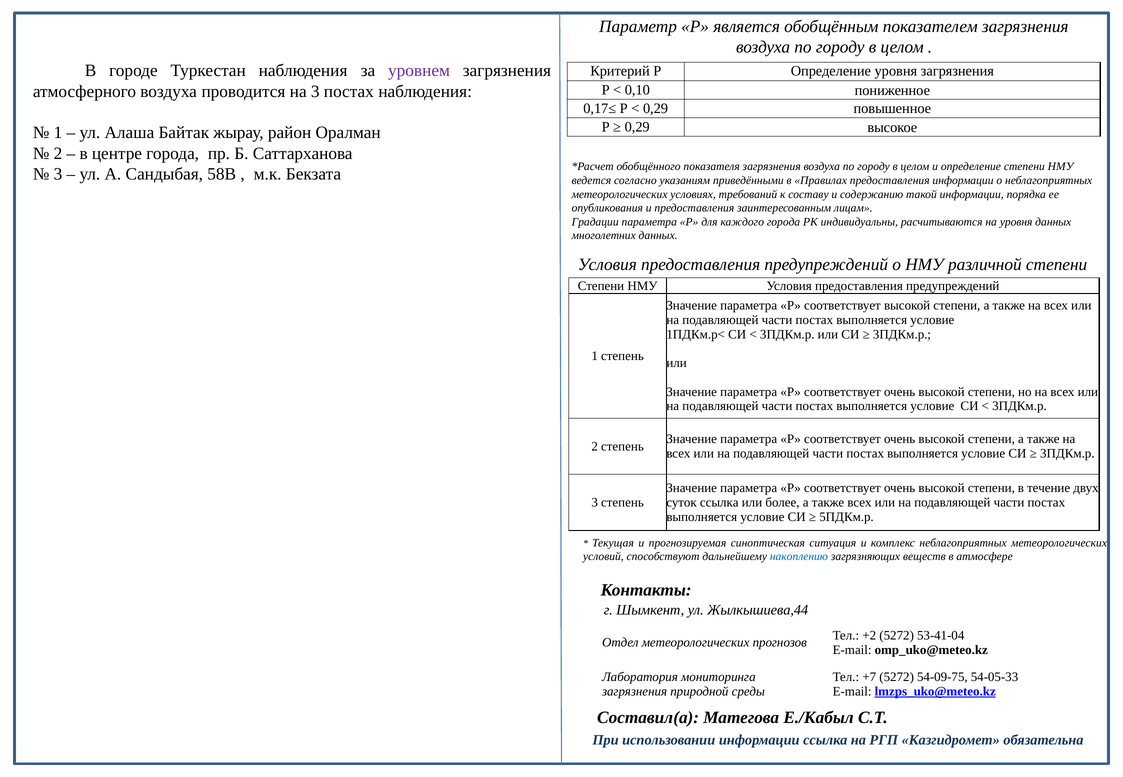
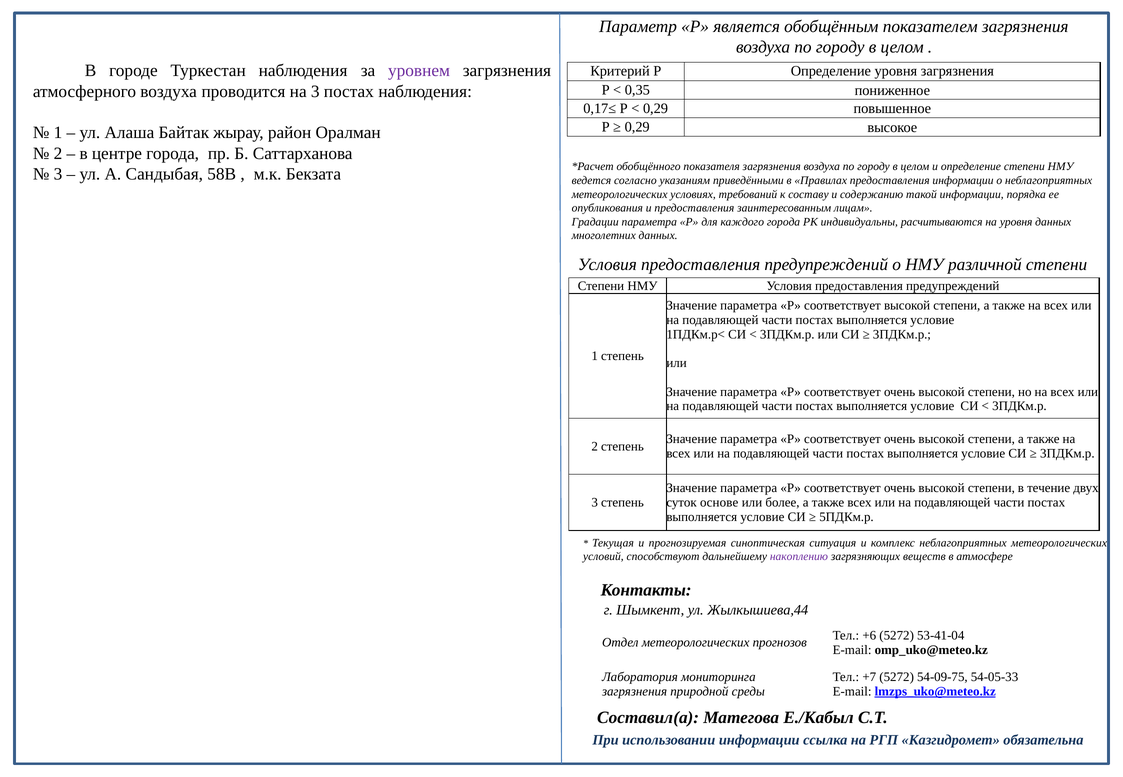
0,10: 0,10 -> 0,35 (637, 90)
суток ссылка: ссылка -> основе (719, 503)
накоплению colour: blue -> purple (799, 557)
+2: +2 -> +6 (869, 636)
